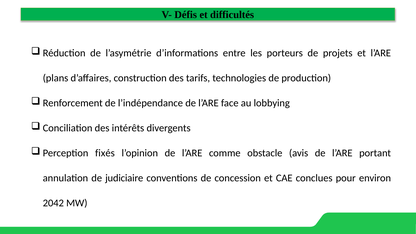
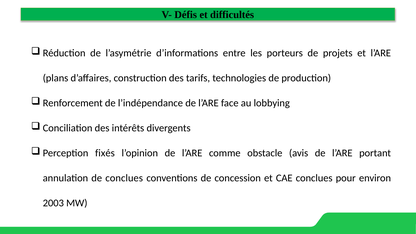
de judiciaire: judiciaire -> conclues (124, 178)
2042: 2042 -> 2003 (53, 203)
